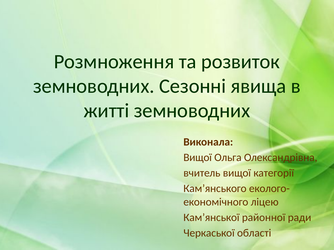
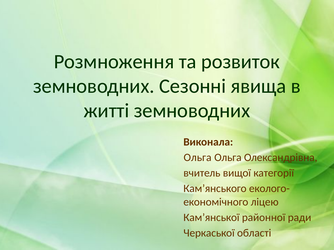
Вищої: Вищої -> Ольга (198, 158)
